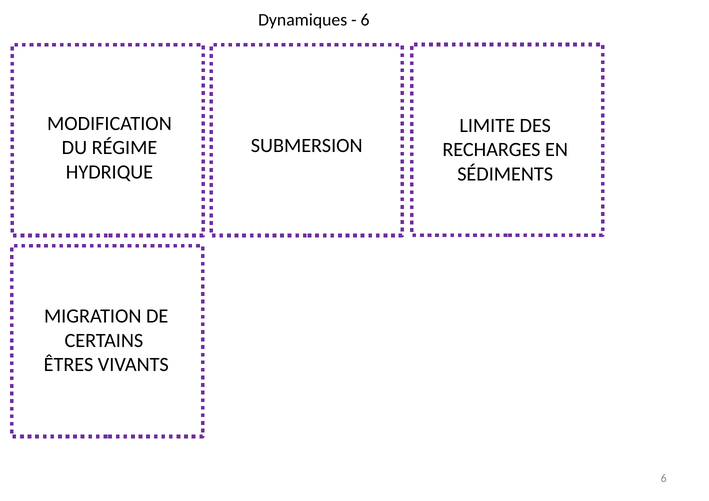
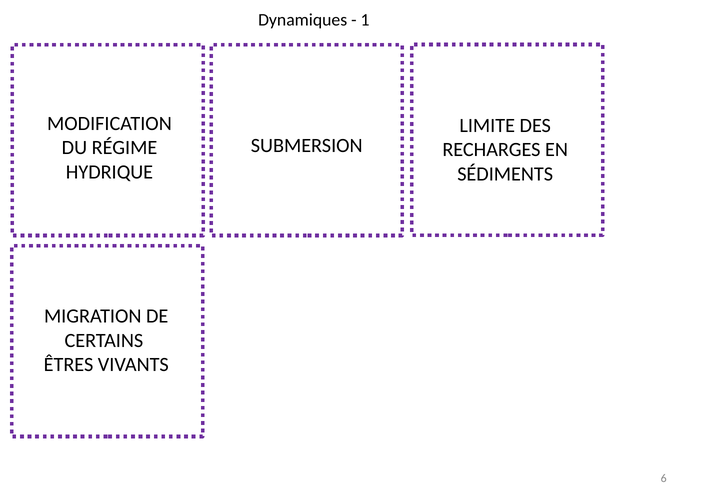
6: 6 -> 1 (365, 20)
